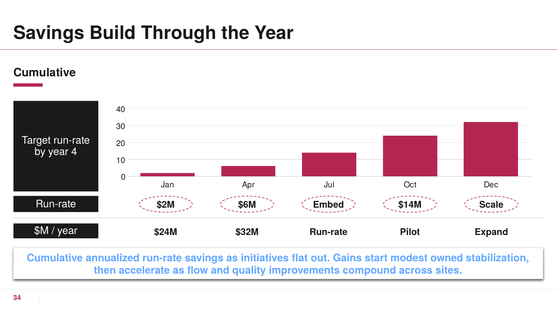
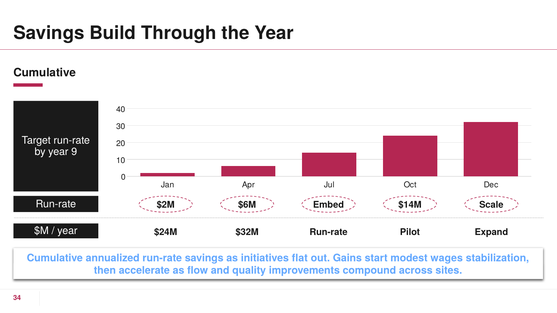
4: 4 -> 9 (74, 152)
owned: owned -> wages (447, 258)
